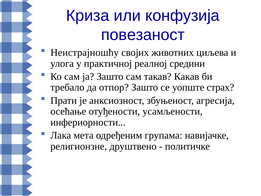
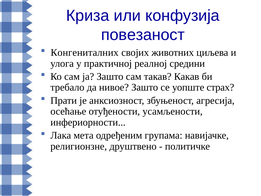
Неистрајношћу: Неистрајношћу -> Конгениталних (85, 52)
отпор: отпор -> нивое (114, 87)
